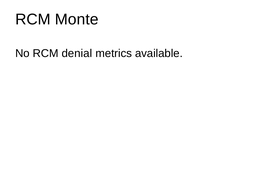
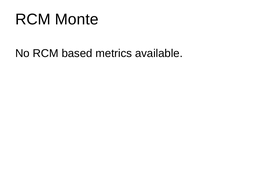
denial: denial -> based (77, 53)
